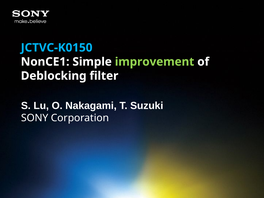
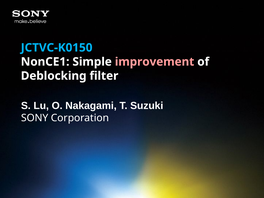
improvement colour: light green -> pink (155, 62)
